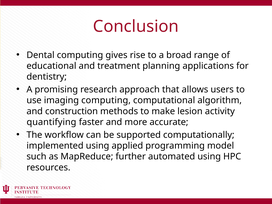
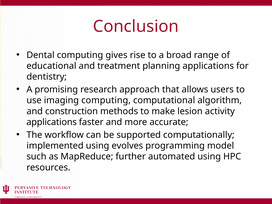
quantifying: quantifying -> applications (52, 122)
applied: applied -> evolves (127, 146)
